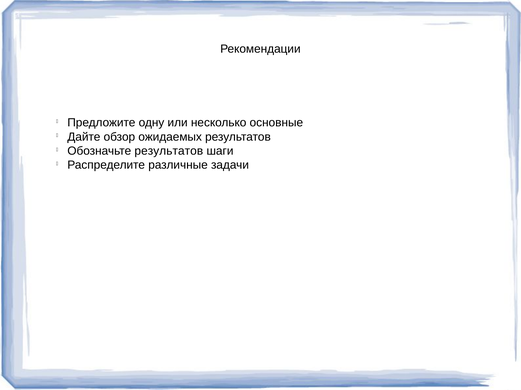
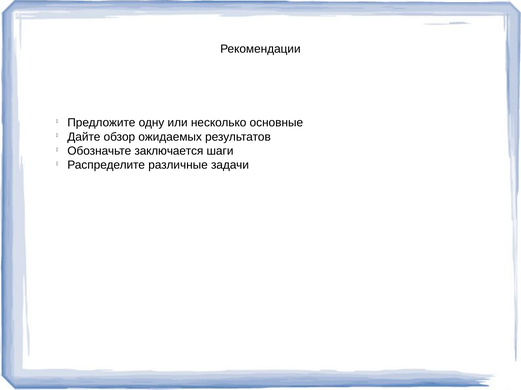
Обозначьте результатов: результатов -> заключается (169, 151)
